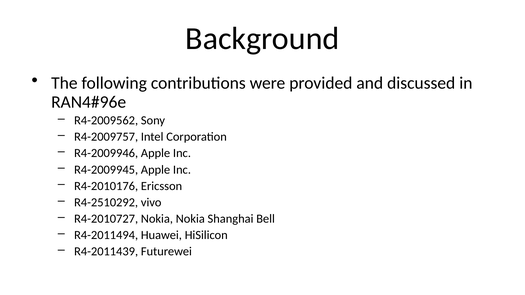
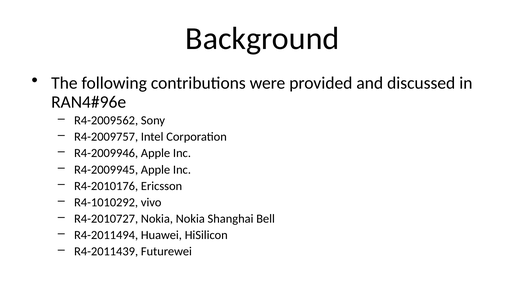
R4-2510292: R4-2510292 -> R4-1010292 (106, 203)
